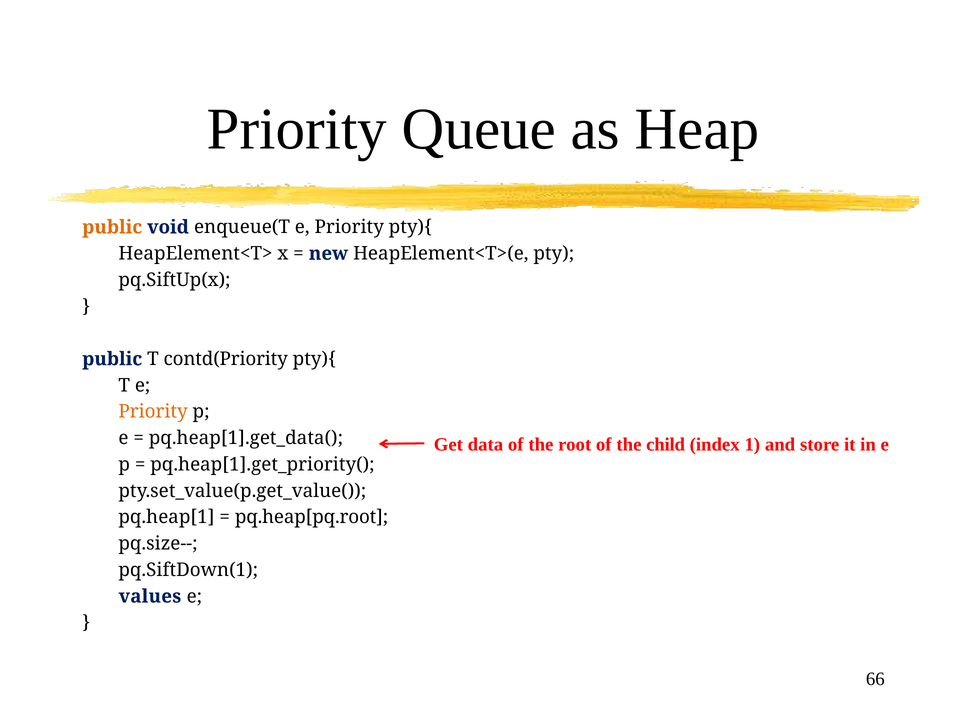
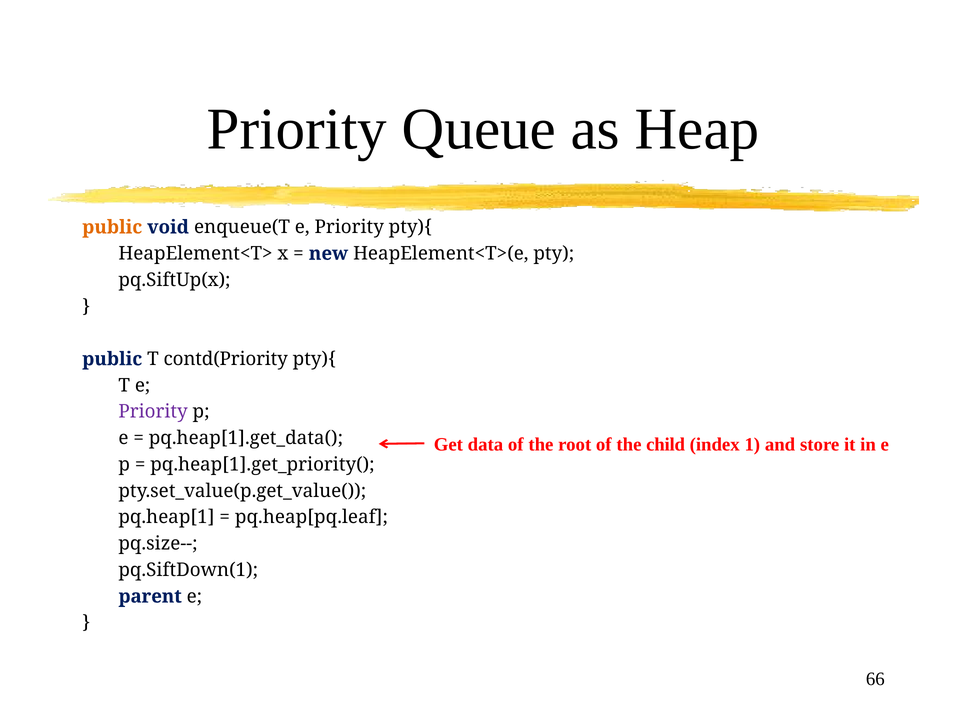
Priority colour: orange -> purple (153, 411)
pq.heap[pq.root: pq.heap[pq.root -> pq.heap[pq.leaf (311, 517)
values: values -> parent (150, 596)
